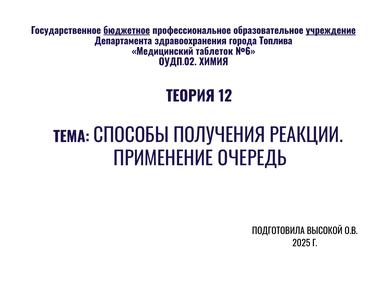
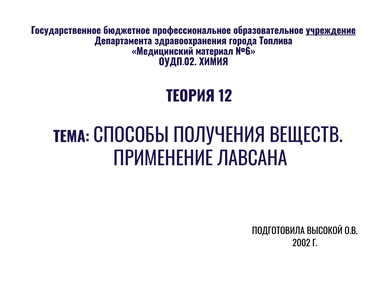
бюджетное underline: present -> none (127, 31)
таблеток: таблеток -> материал (214, 52)
РЕАКЦИИ: РЕАКЦИИ -> ВЕЩЕСТВ (306, 136)
ОЧЕРЕДЬ: ОЧЕРЕДЬ -> ЛАВСАНА (252, 159)
2025: 2025 -> 2002 (301, 244)
